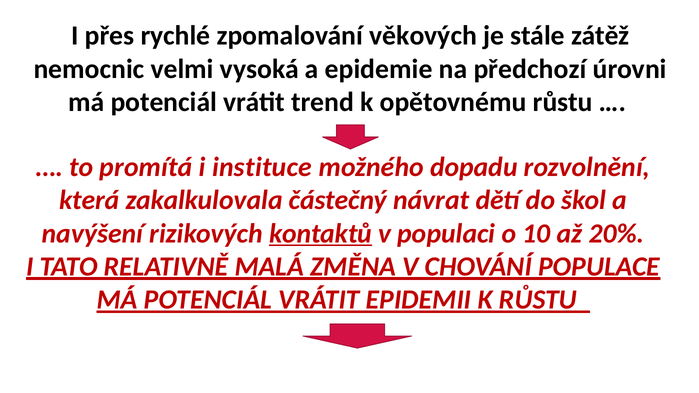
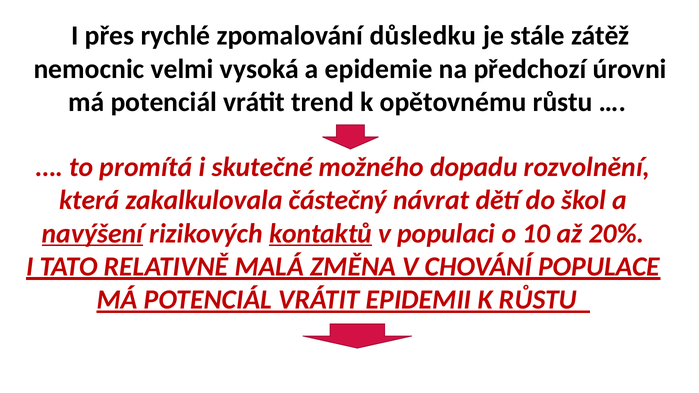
věkových: věkových -> důsledku (423, 36)
instituce: instituce -> skutečné (262, 167)
navýšení underline: none -> present (92, 234)
